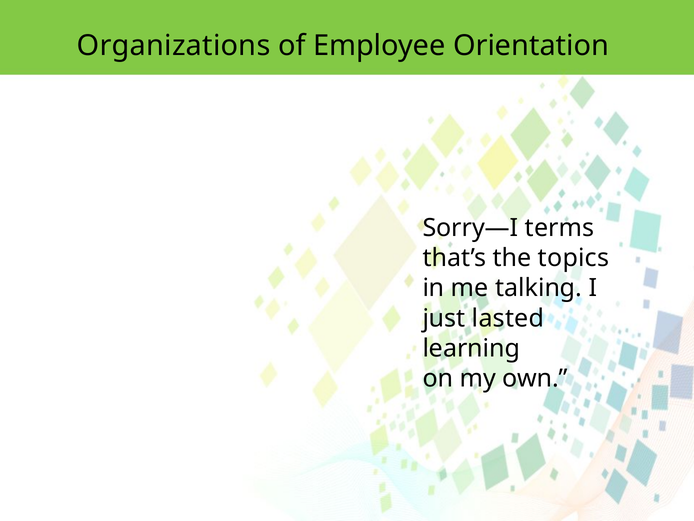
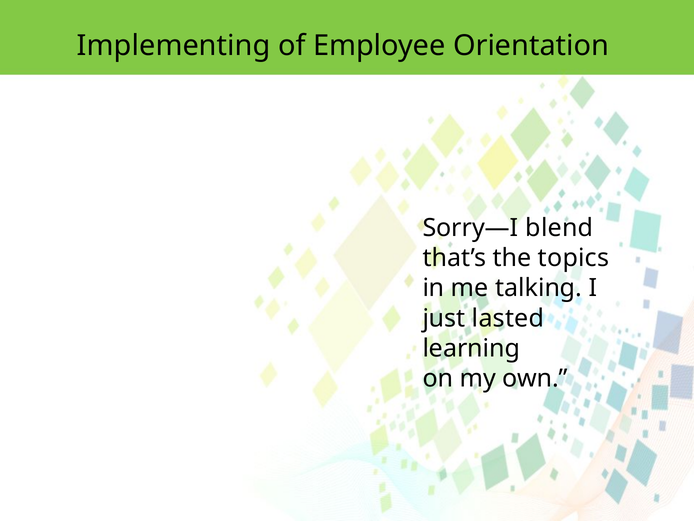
Organizations: Organizations -> Implementing (174, 46)
terms: terms -> blend (559, 228)
